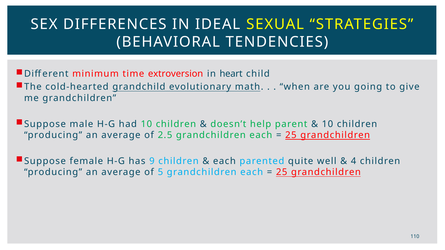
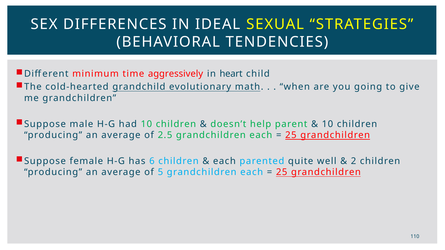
extroversion: extroversion -> aggressively (176, 74)
9: 9 -> 6 (152, 161)
4: 4 -> 2 (354, 161)
